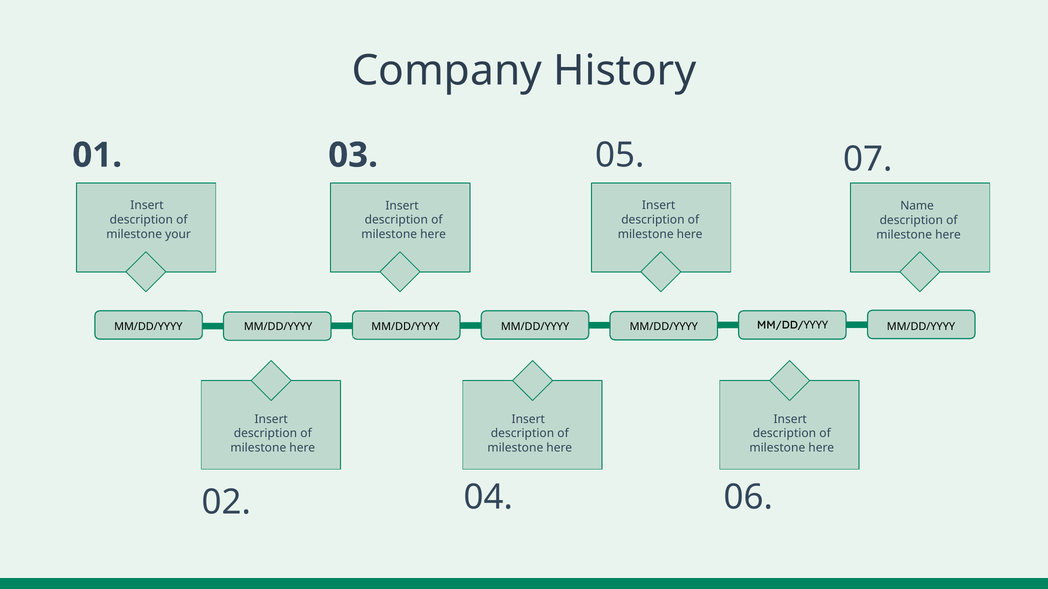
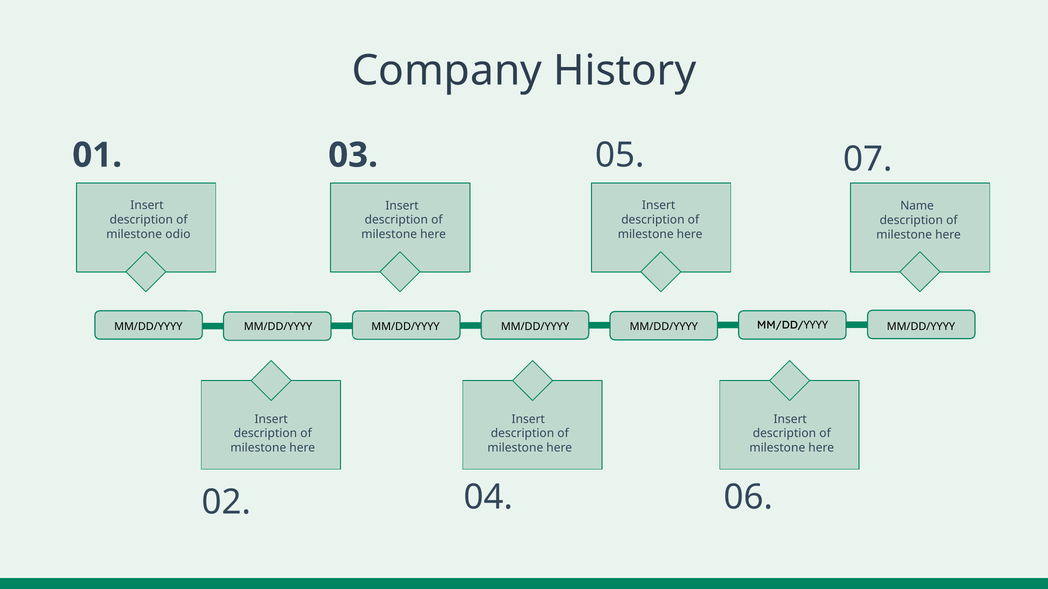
your: your -> odio (178, 234)
